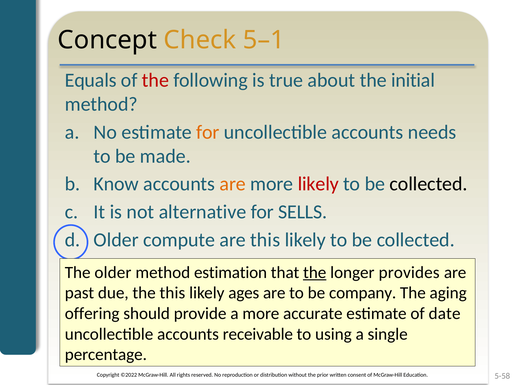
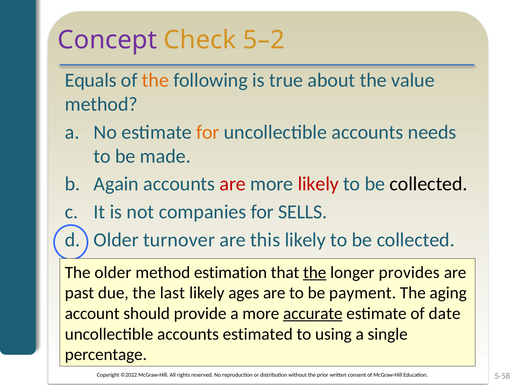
Concept colour: black -> purple (107, 40)
5–1: 5–1 -> 5–2 (264, 40)
the colour: red -> orange (155, 80)
initial: initial -> value (413, 80)
Know: Know -> Again (116, 184)
are colour: orange -> red (233, 184)
alternative: alternative -> companies (203, 212)
compute: compute -> turnover (179, 240)
the this: this -> last (172, 293)
company: company -> payment (363, 293)
offering: offering -> account (92, 313)
accurate underline: none -> present (313, 313)
receivable: receivable -> estimated (258, 334)
